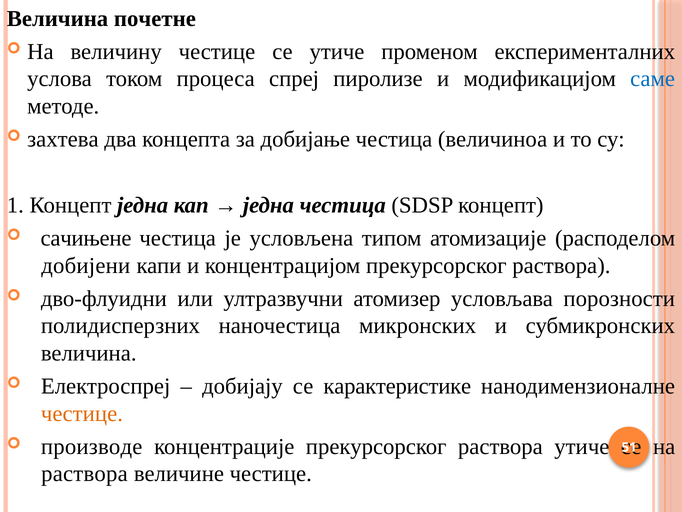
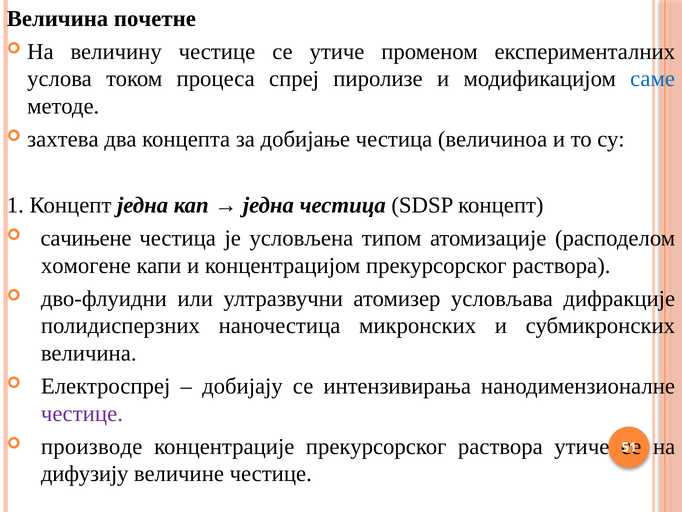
добијени: добијени -> хомогене (86, 265)
порозности: порозности -> дифракције (619, 298)
карактеристике: карактеристике -> интензивирања (397, 386)
честице colour: orange -> purple (82, 413)
раствора: раствора -> дифузију (85, 473)
